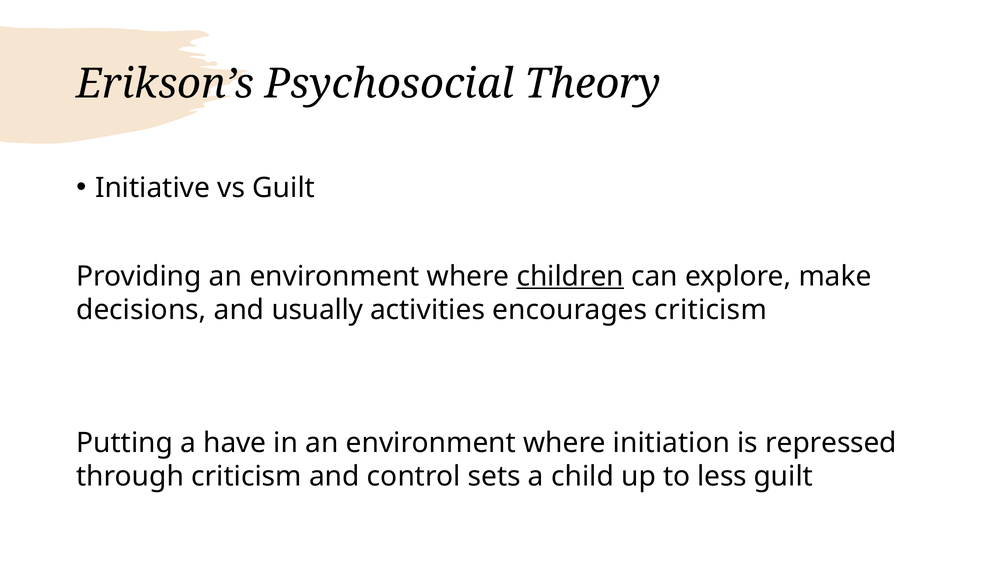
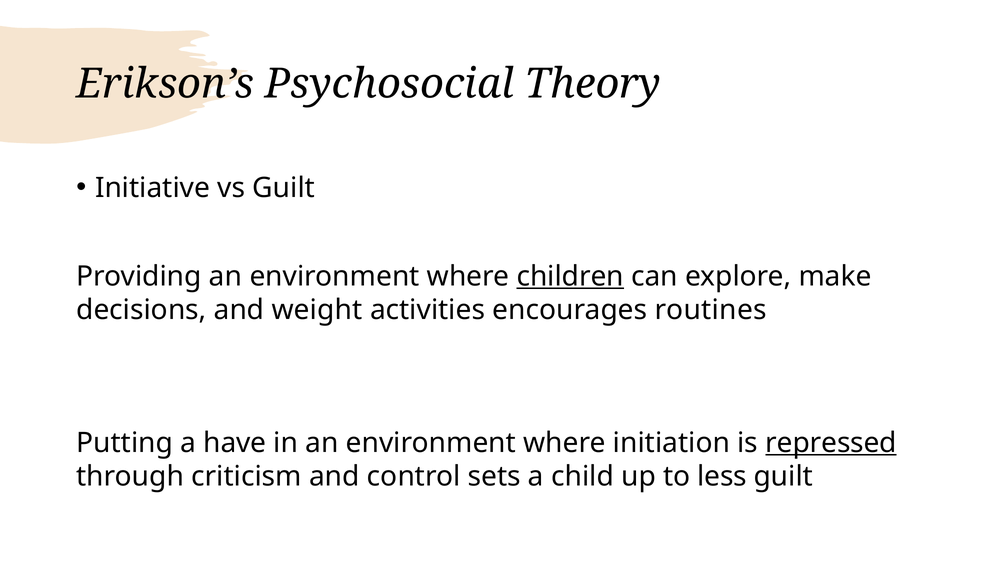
usually: usually -> weight (317, 310)
encourages criticism: criticism -> routines (711, 310)
repressed underline: none -> present (831, 443)
